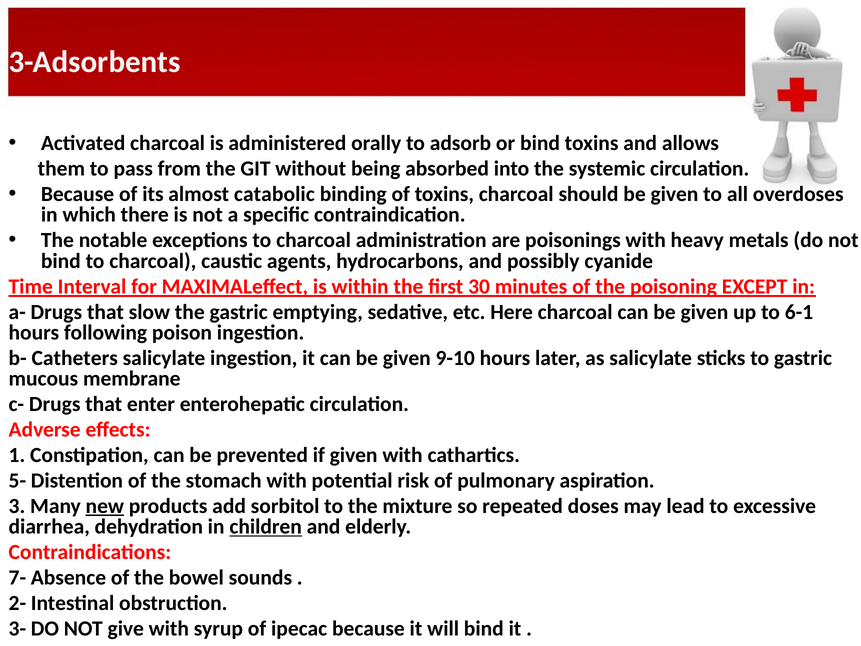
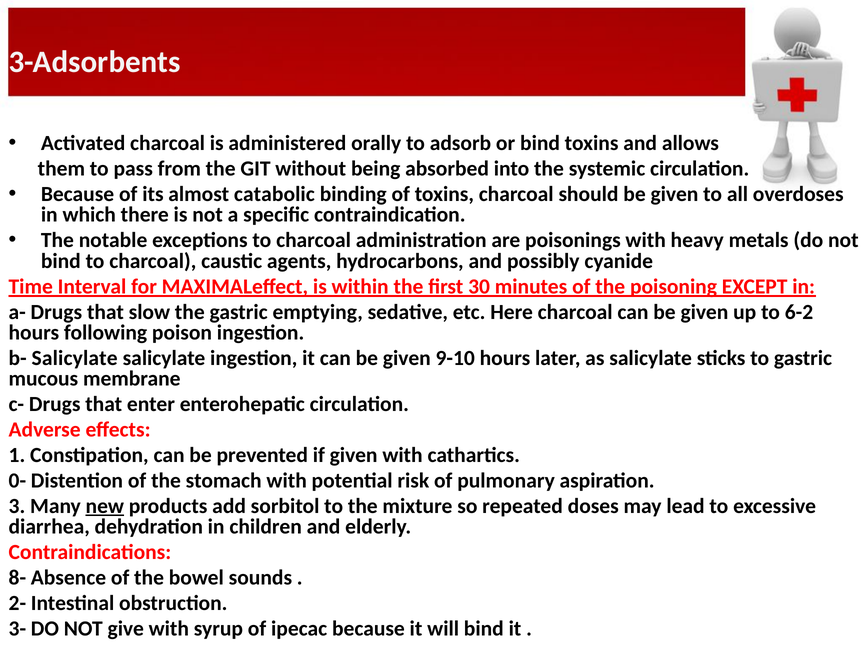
6-1: 6-1 -> 6-2 (799, 312)
b- Catheters: Catheters -> Salicylate (75, 358)
5-: 5- -> 0- (17, 480)
children underline: present -> none (266, 527)
7-: 7- -> 8- (17, 578)
